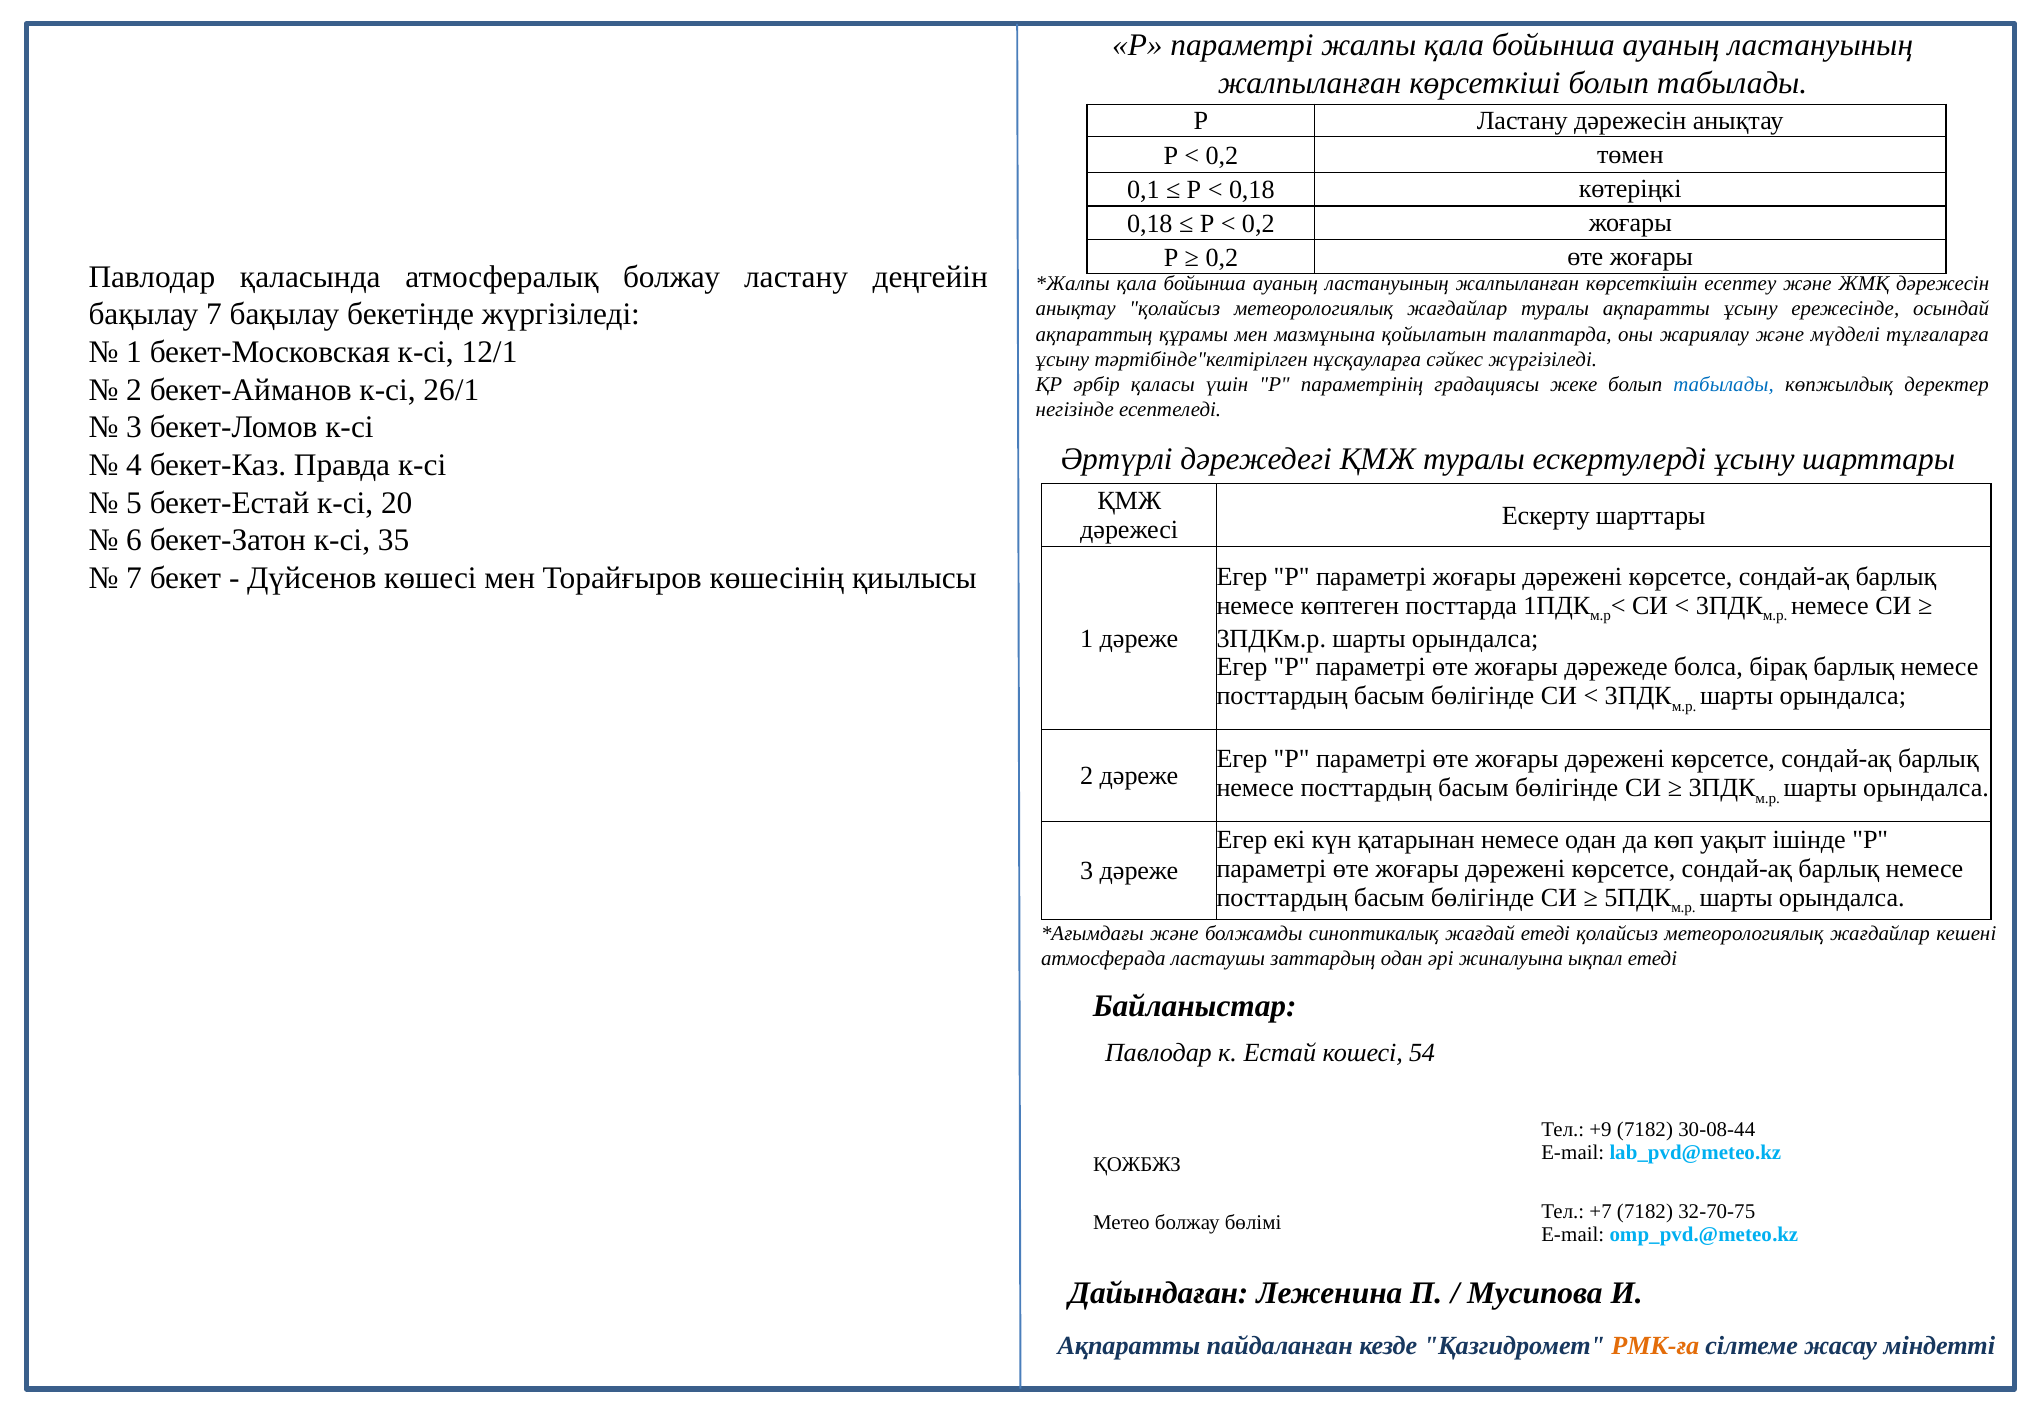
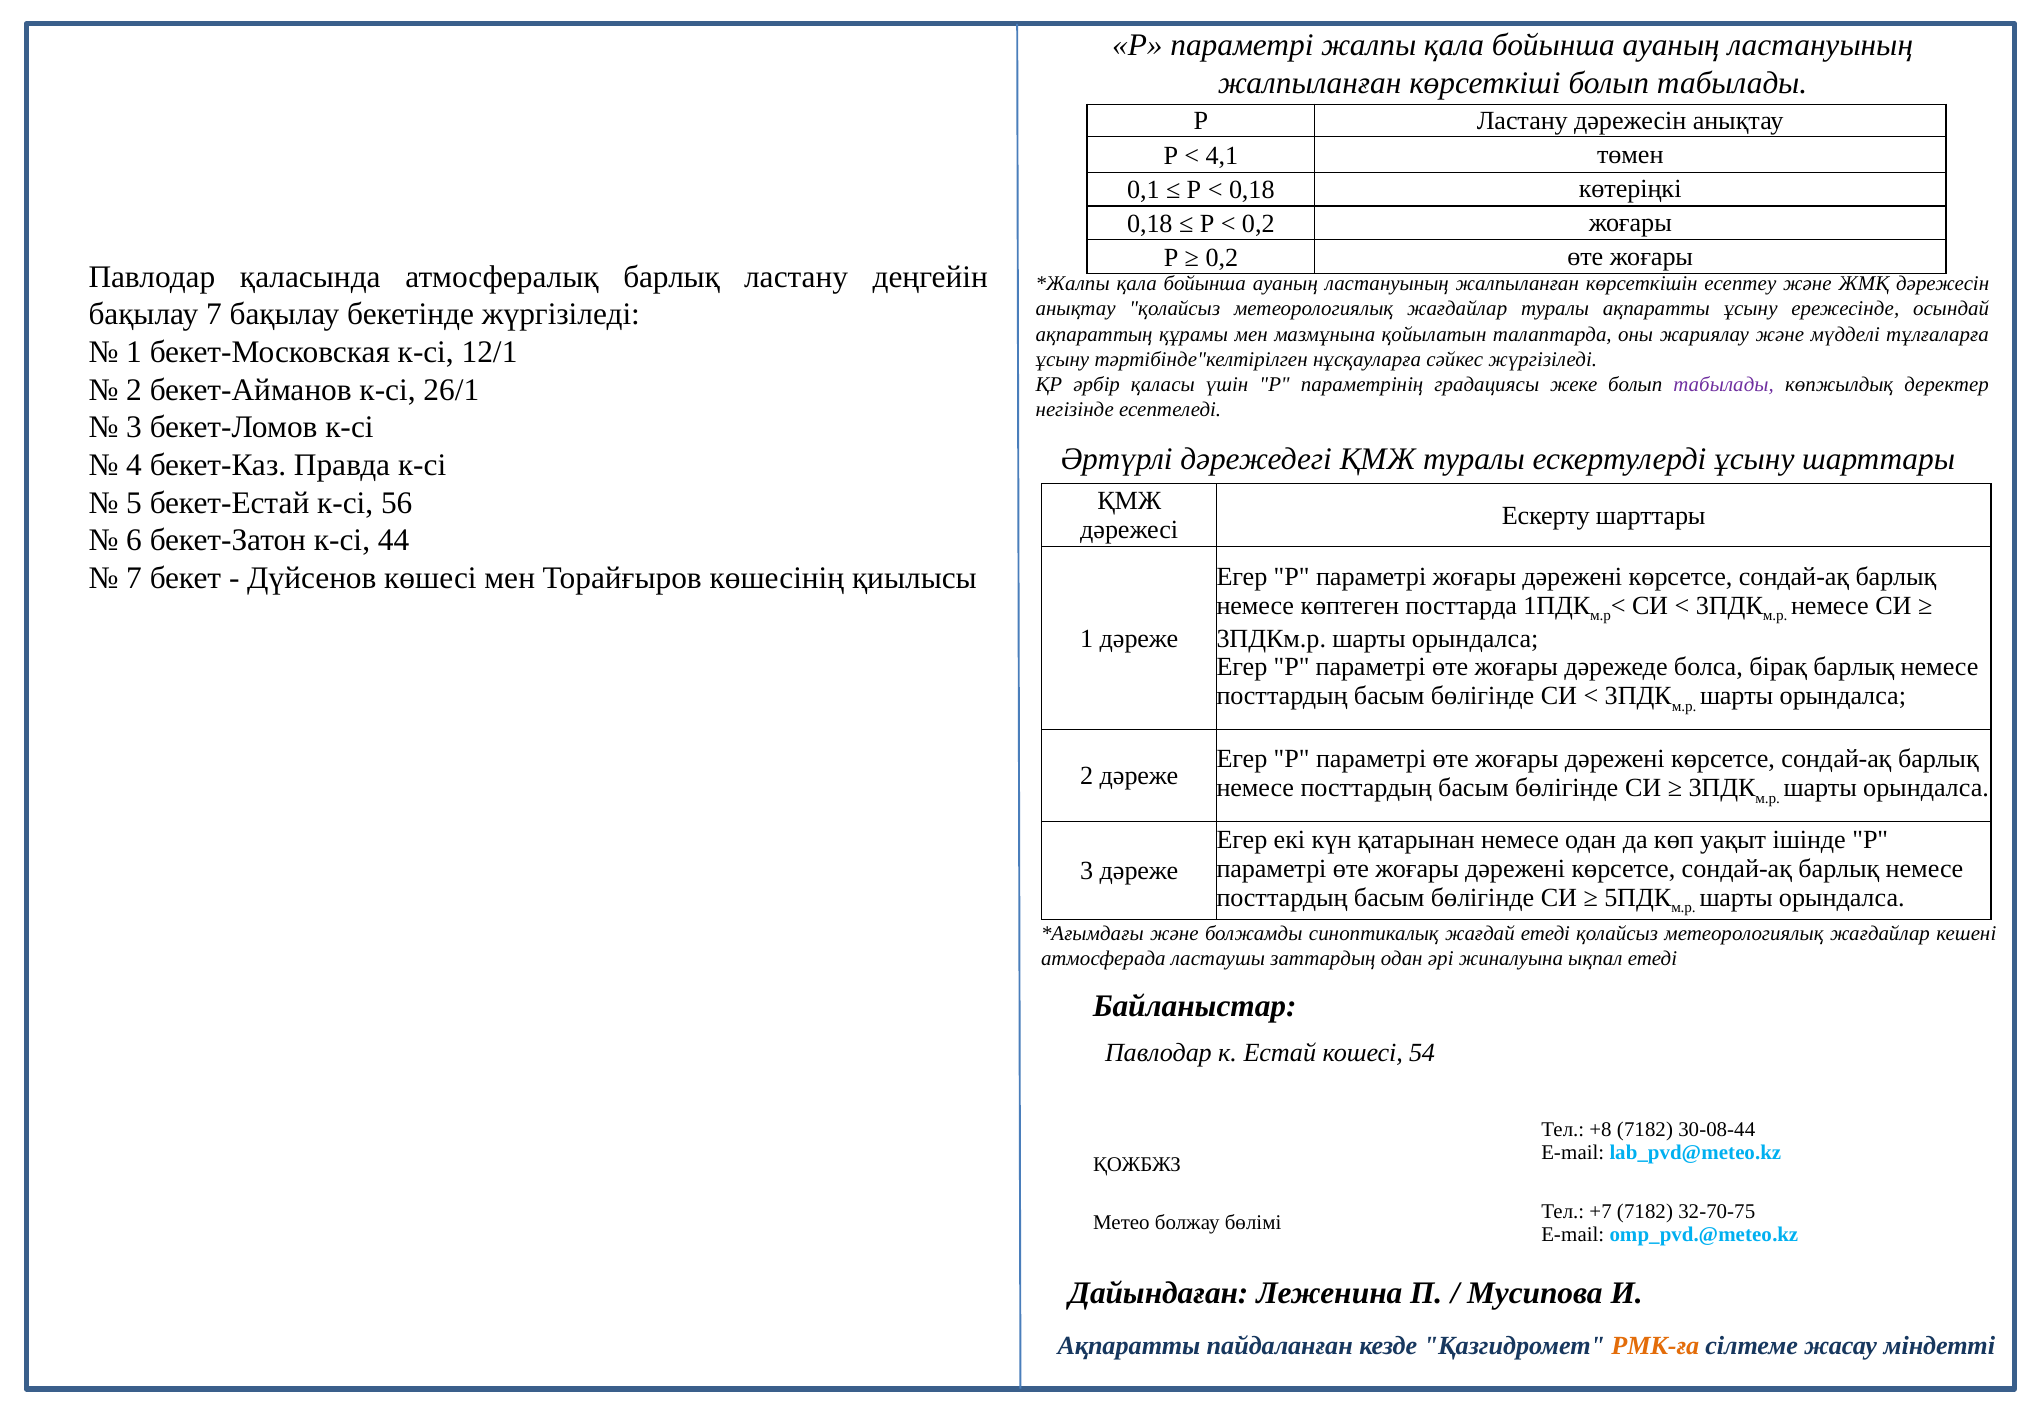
0,2: 0,2 -> 4,1 (1222, 156)
атмосфералық болжау: болжау -> барлық (672, 277)
табылады colour: blue -> purple (1724, 384)
20: 20 -> 56 (397, 503)
35: 35 -> 44 (394, 541)
+9: +9 -> +8 (1601, 1130)
